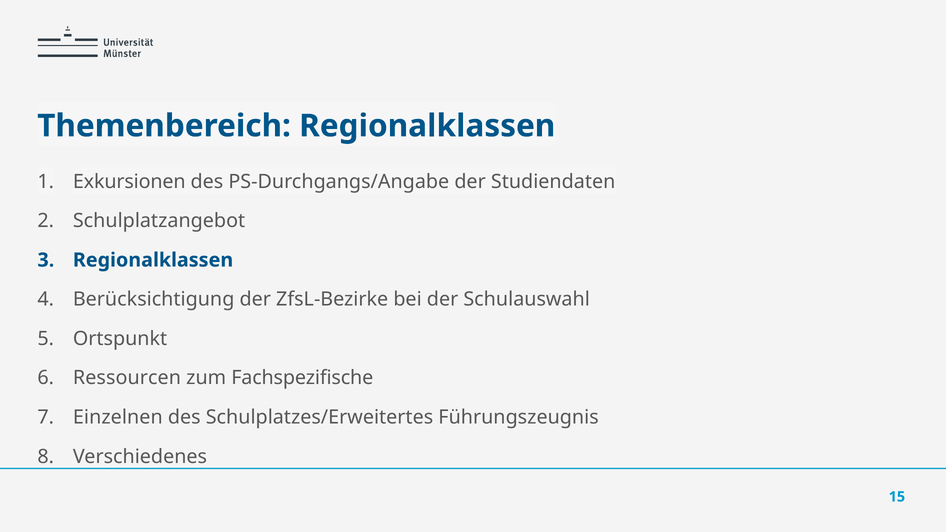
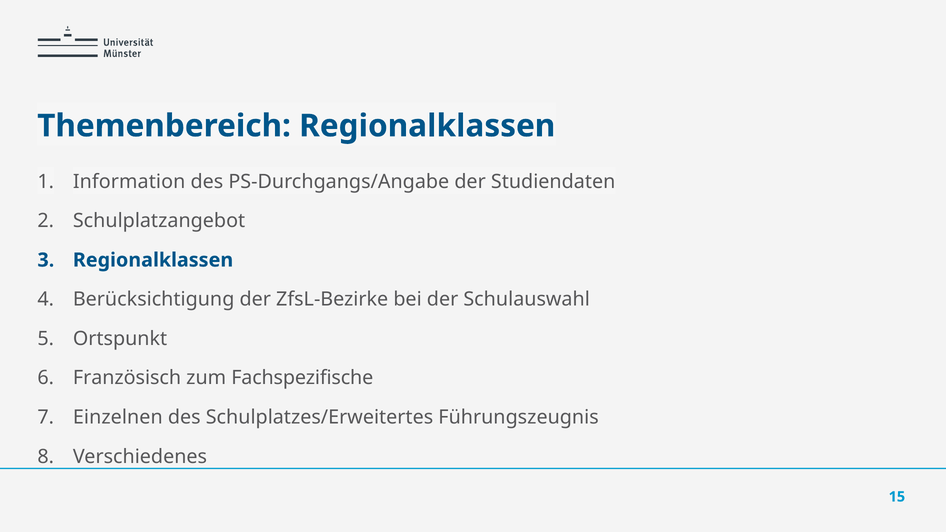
Exkursionen: Exkursionen -> Information (129, 182)
Ressourcen: Ressourcen -> Französisch (127, 378)
